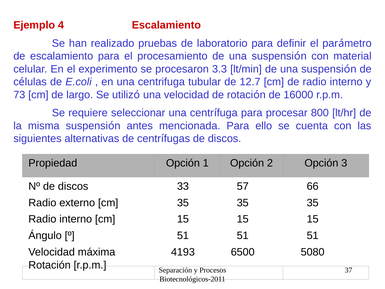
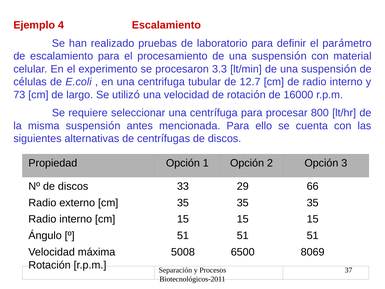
57: 57 -> 29 (243, 186)
4193: 4193 -> 5008 (183, 252)
5080: 5080 -> 8069 (313, 252)
